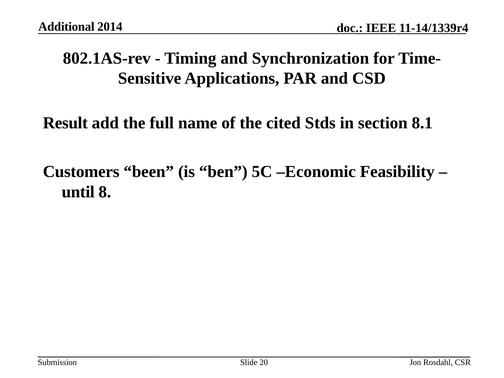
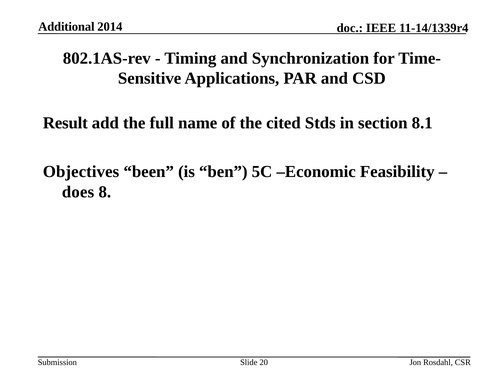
Customers: Customers -> Objectives (81, 172)
until: until -> does (78, 192)
